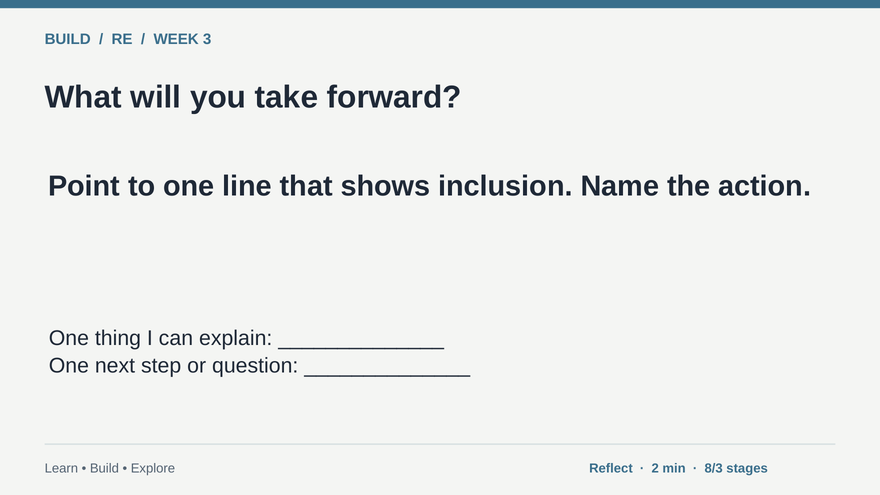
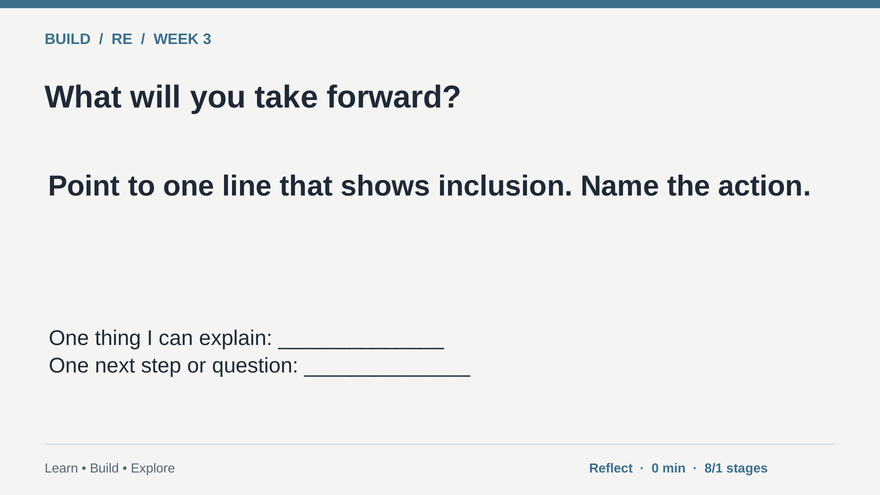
2: 2 -> 0 (655, 469)
8/3: 8/3 -> 8/1 (714, 469)
